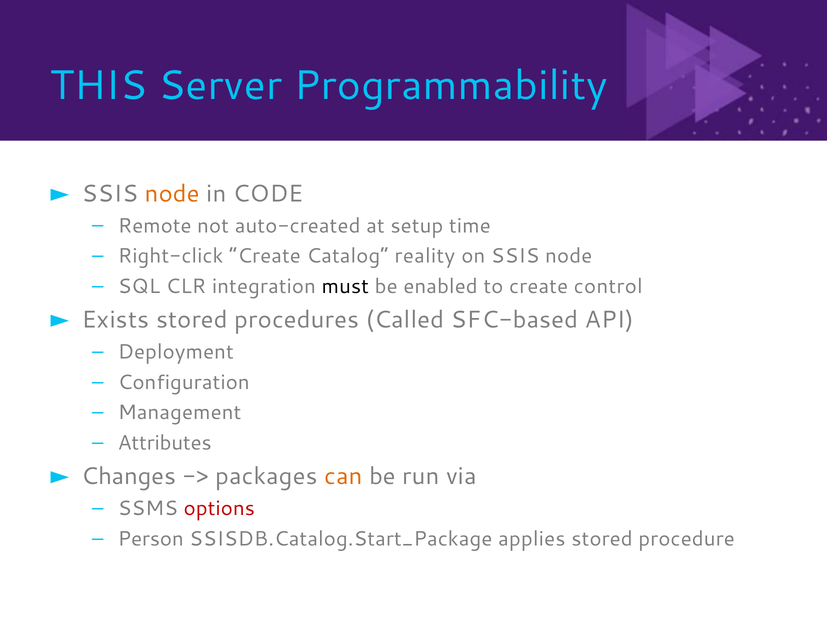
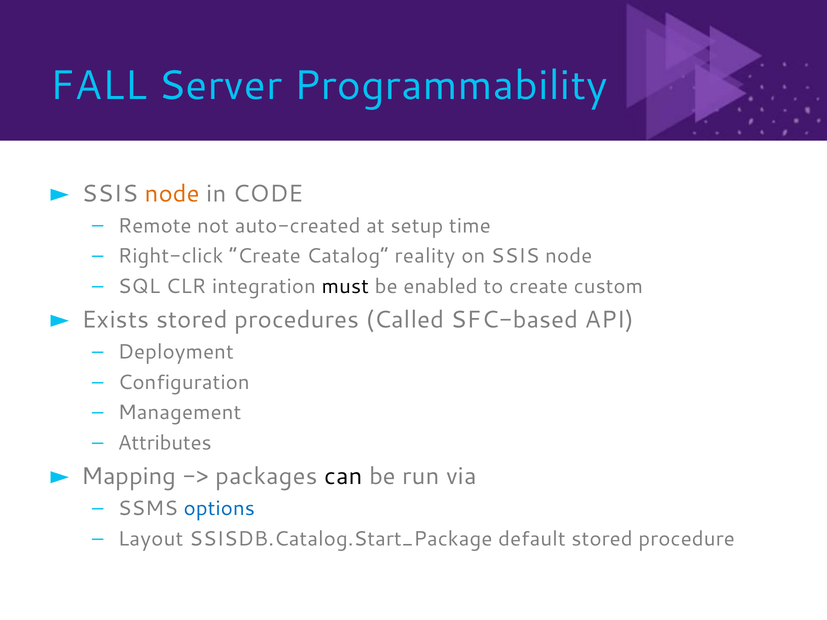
THIS: THIS -> FALL (98, 85)
control: control -> custom (608, 286)
Changes: Changes -> Mapping (129, 477)
can colour: orange -> black (343, 477)
options colour: red -> blue (219, 509)
Person: Person -> Layout (151, 539)
applies: applies -> default (532, 539)
